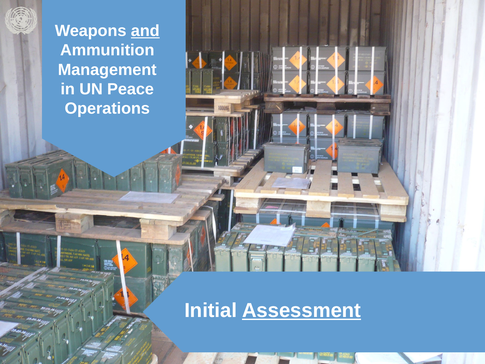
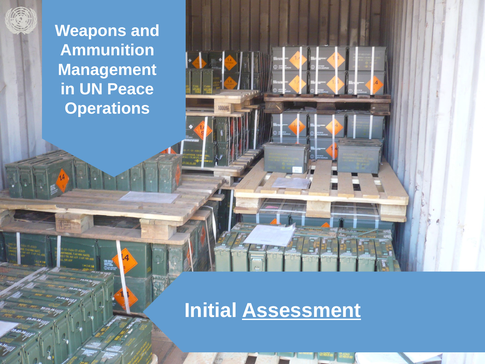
and underline: present -> none (145, 31)
